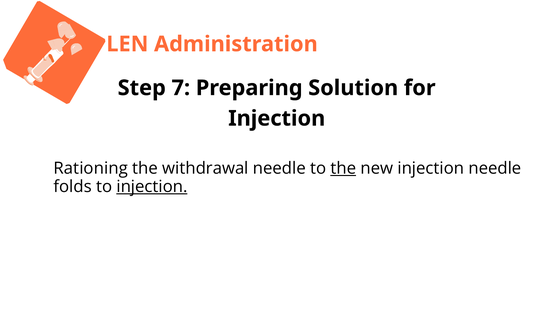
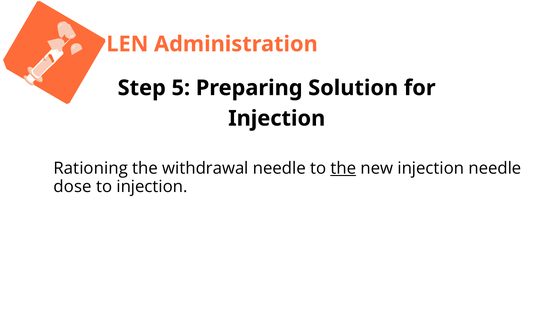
7: 7 -> 5 (181, 88)
folds: folds -> dose (73, 187)
injection underline: present -> none (152, 187)
